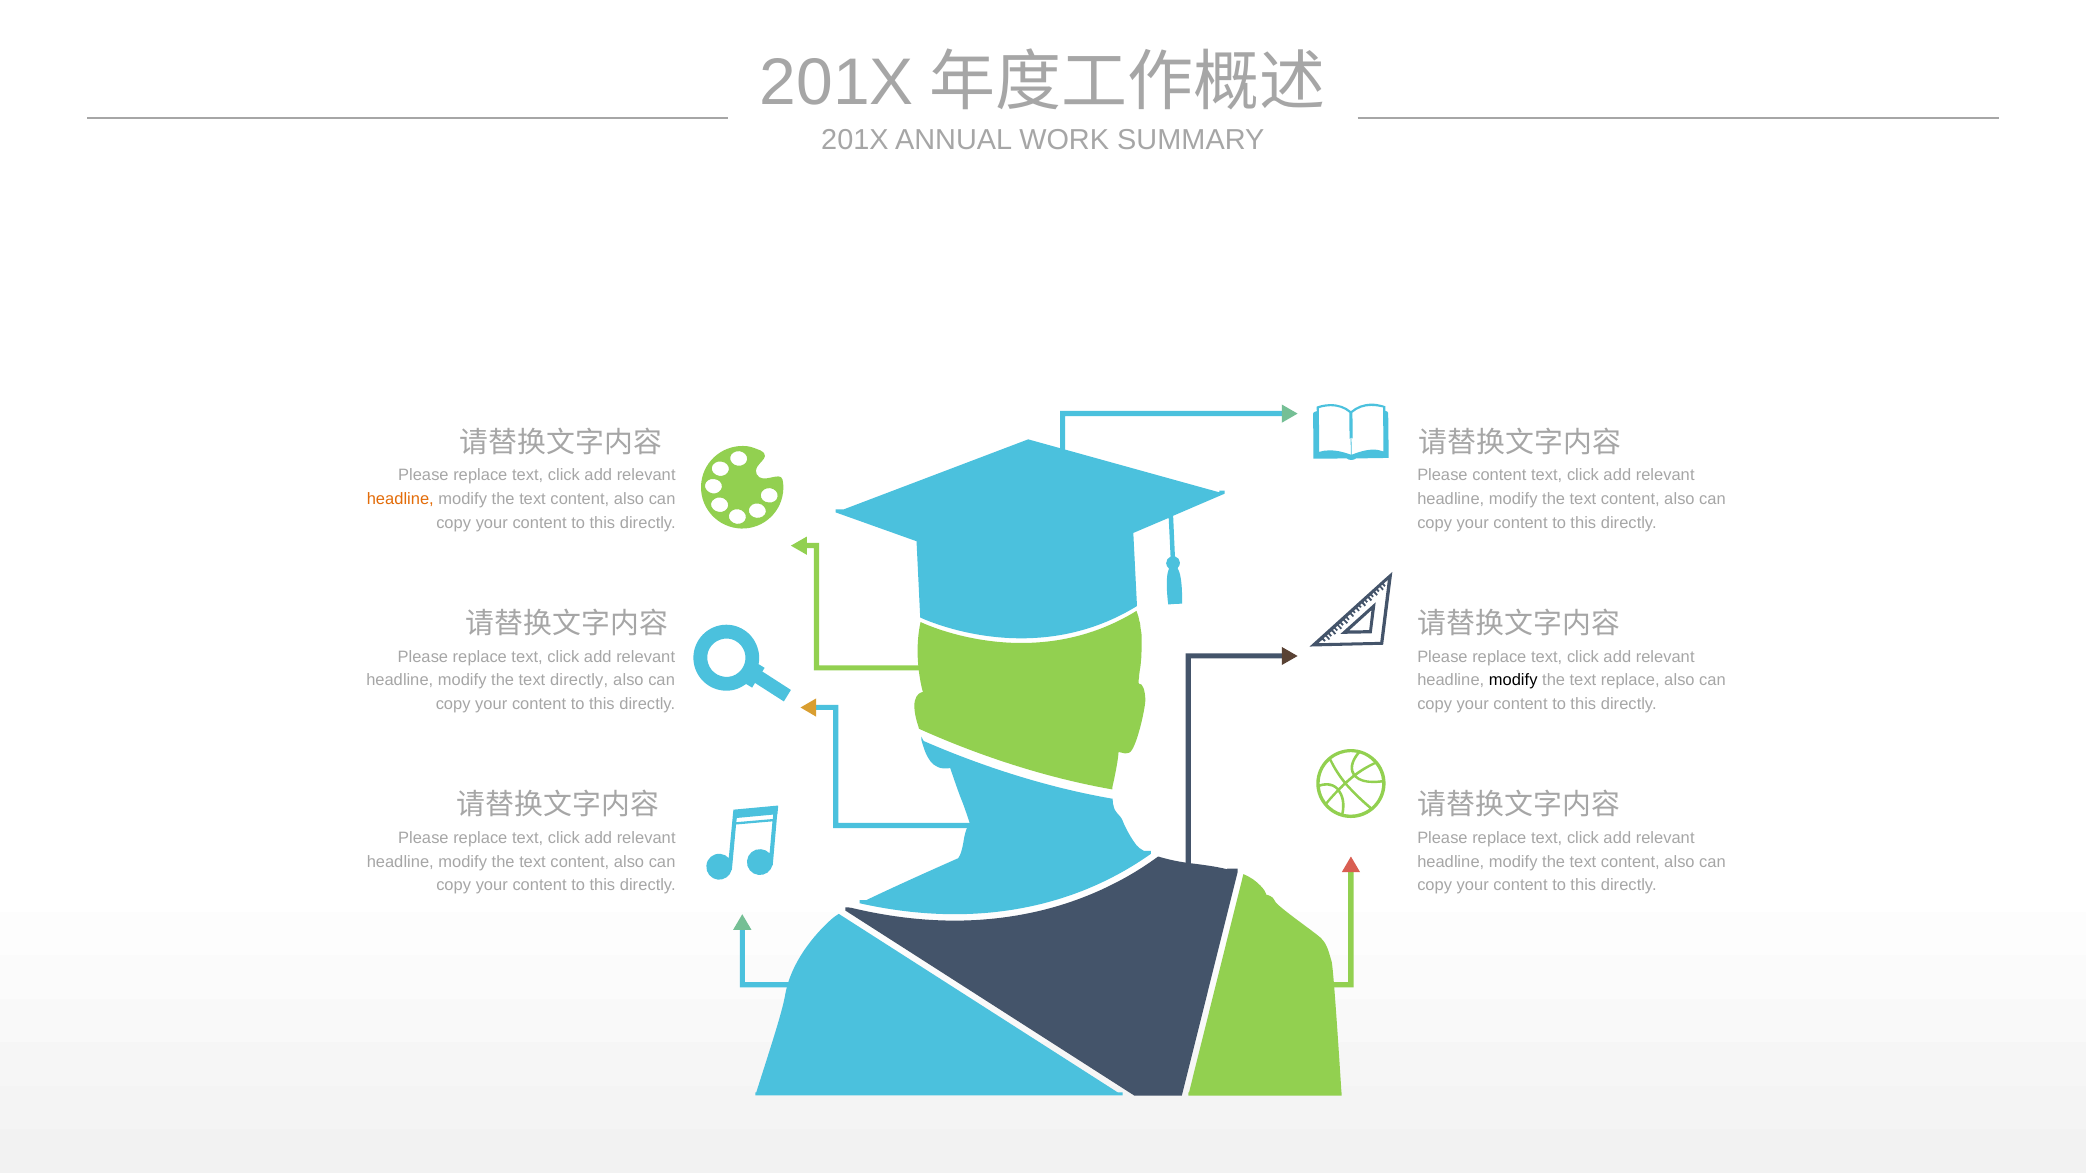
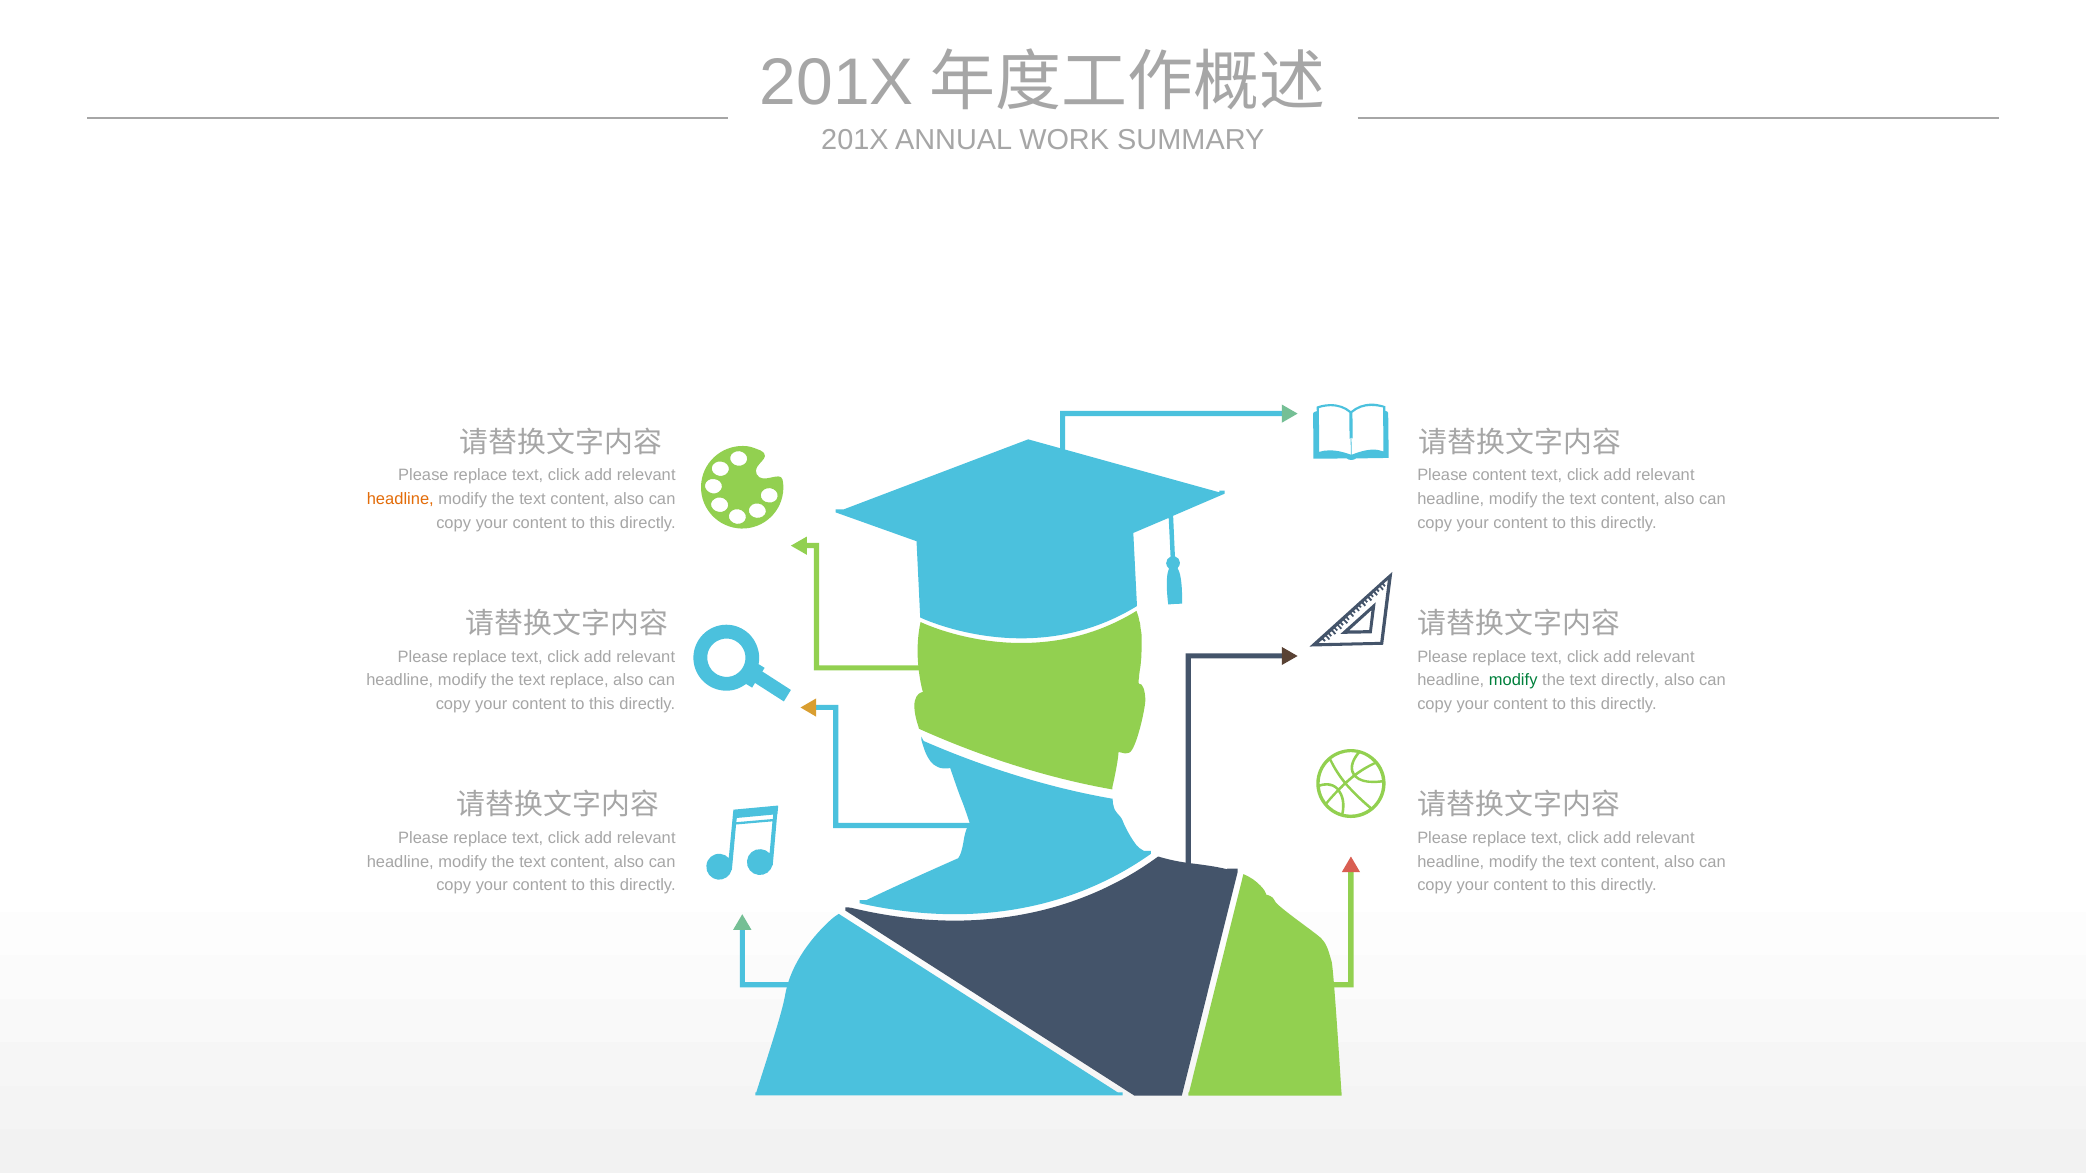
text directly: directly -> replace (579, 681)
modify colour: black -> green (1513, 681)
text replace: replace -> directly (1630, 681)
